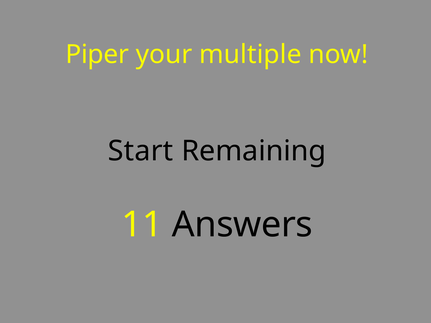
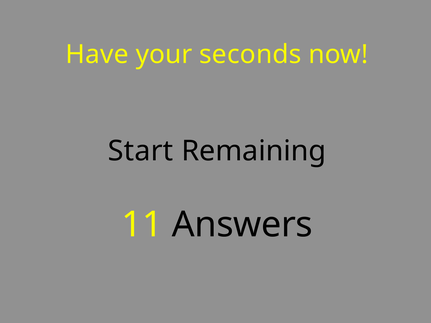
Piper: Piper -> Have (97, 55)
multiple: multiple -> seconds (250, 55)
